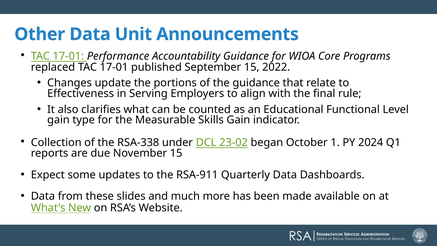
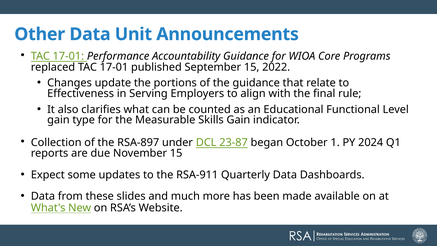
RSA-338: RSA-338 -> RSA-897 (138, 142)
23-02: 23-02 -> 23-87 (234, 142)
